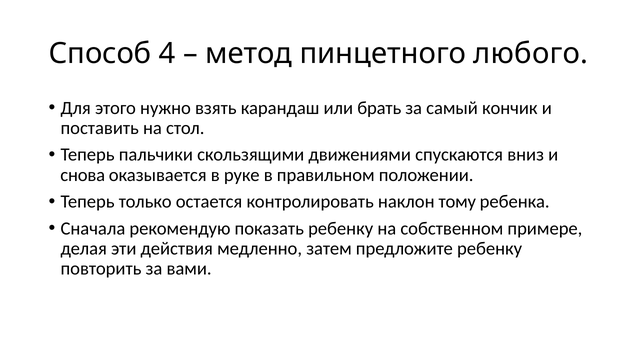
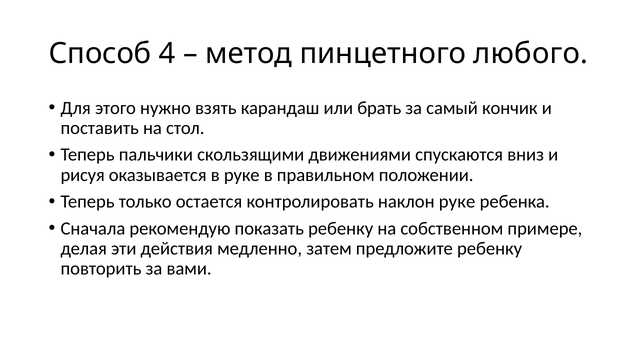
снова: снова -> рисуя (83, 175)
наклон тому: тому -> руке (457, 202)
